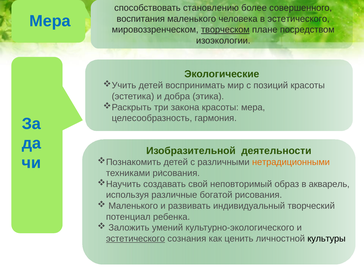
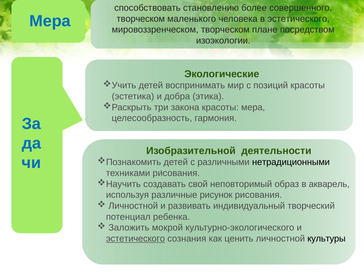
воспитания: воспитания -> творческом (141, 19)
творческом underline: present -> none (225, 30)
нетрадиционными colour: orange -> black (291, 162)
богатой: богатой -> рисунок (216, 195)
Маленького: Маленького -> Личностной (133, 206)
умений: умений -> мокрой (167, 228)
